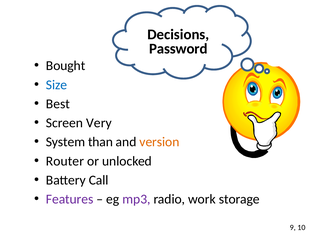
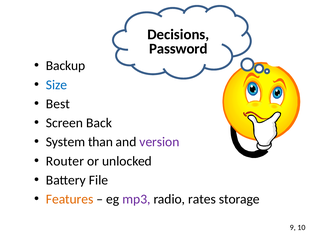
Bought: Bought -> Backup (66, 66)
Very: Very -> Back (99, 123)
version colour: orange -> purple (159, 142)
Call: Call -> File (99, 180)
Features colour: purple -> orange (70, 199)
work: work -> rates (202, 199)
